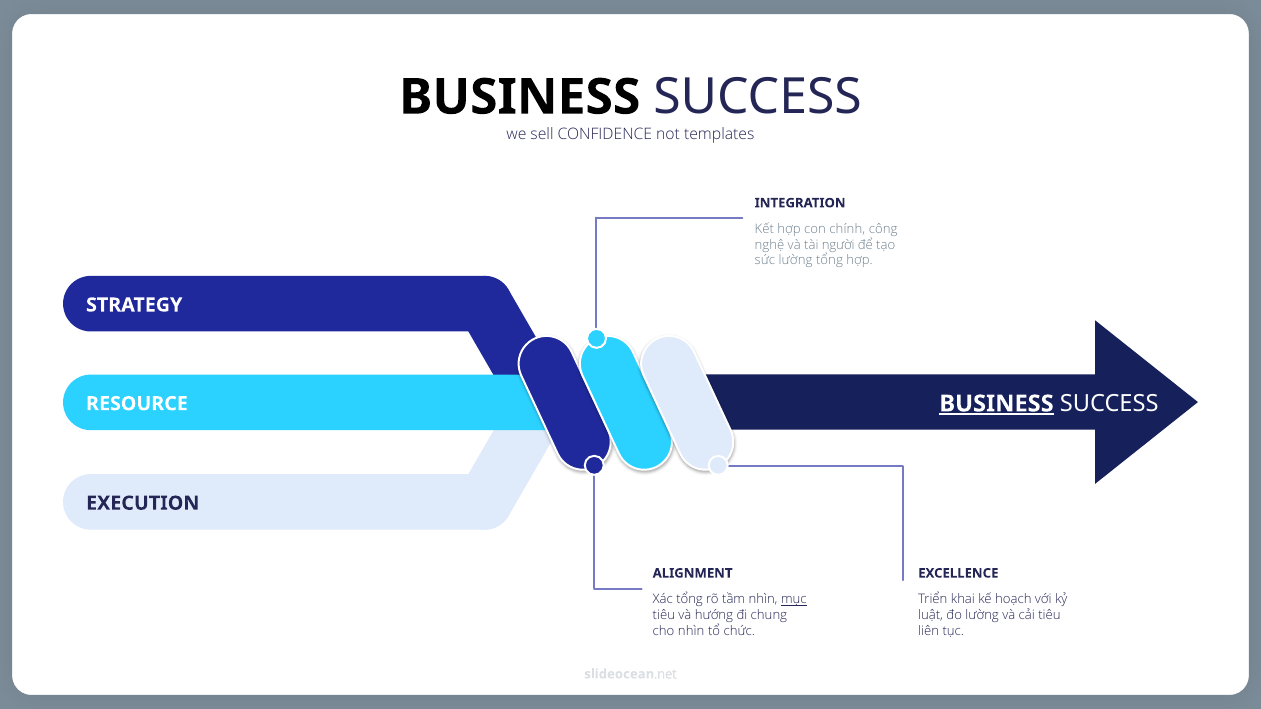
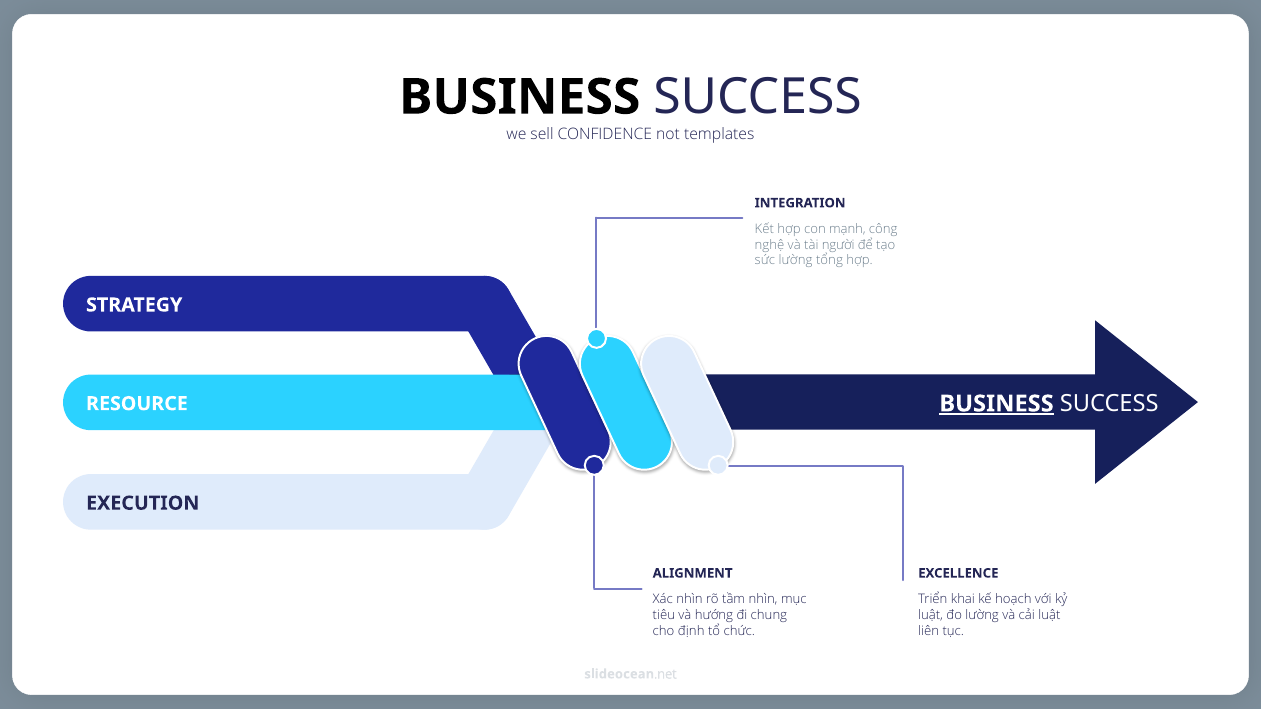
chính: chính -> mạnh (847, 229)
Xác tổng: tổng -> nhìn (690, 600)
mục underline: present -> none (794, 600)
cải tiêu: tiêu -> luật (1049, 615)
cho nhìn: nhìn -> định (691, 631)
